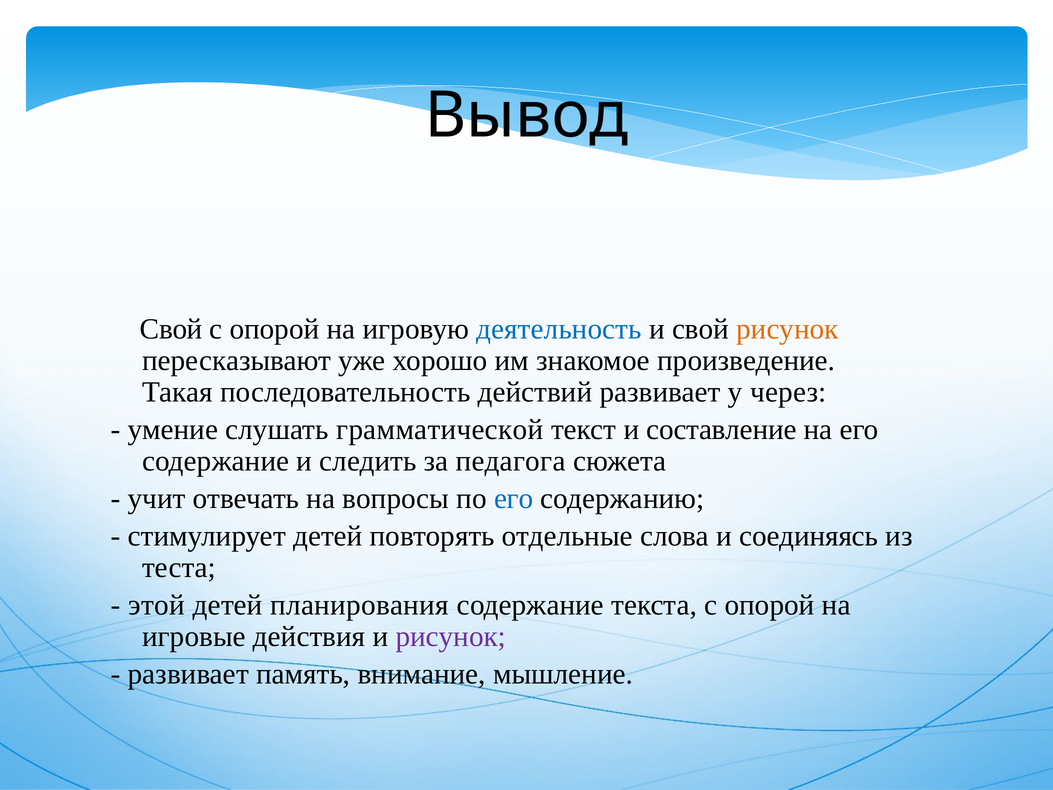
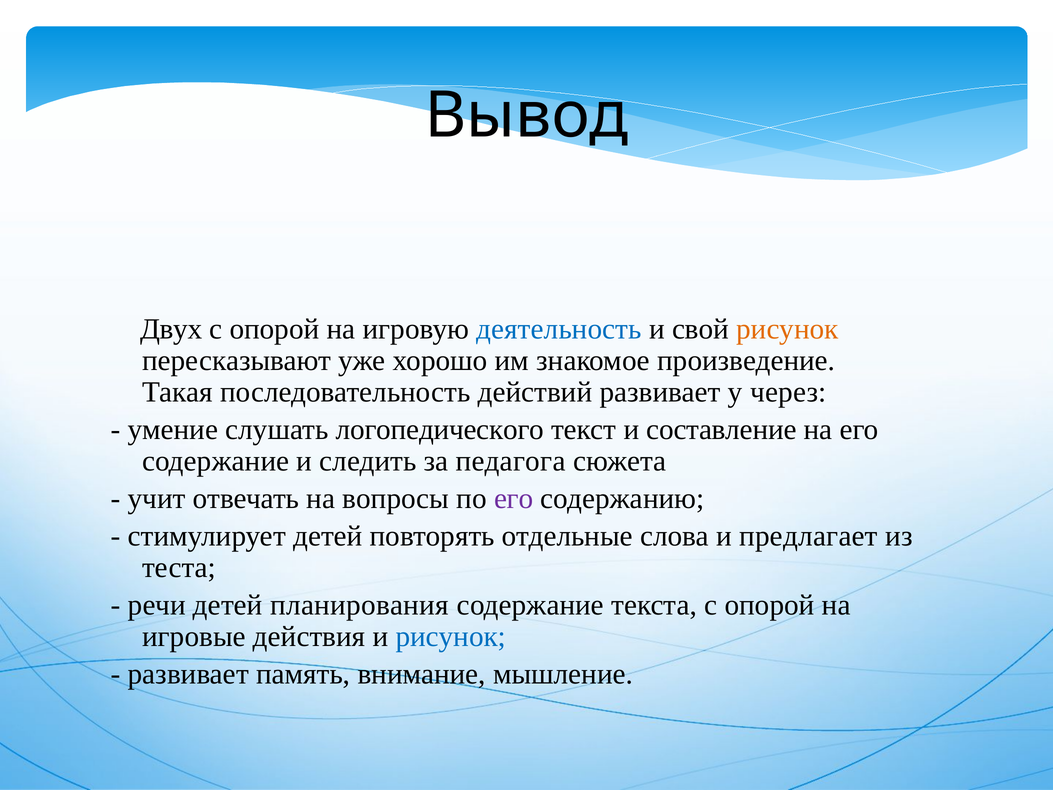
Свой: Свой -> Двух (171, 329)
грамматической: грамматической -> логопедического (440, 430)
его colour: blue -> purple (514, 499)
соединяясь: соединяясь -> предлагает (808, 536)
этой: этой -> речи (157, 605)
рисунок colour: purple -> blue (451, 637)
